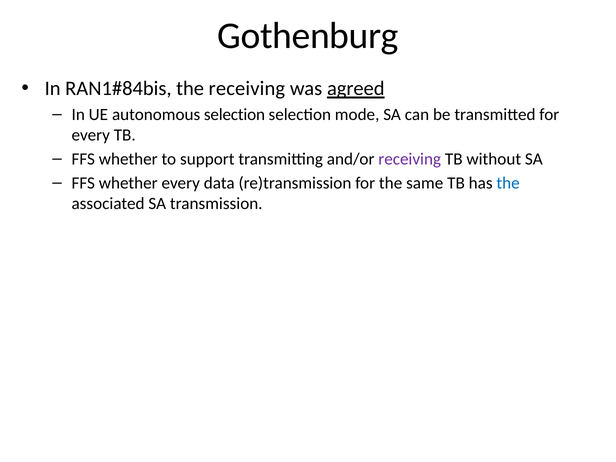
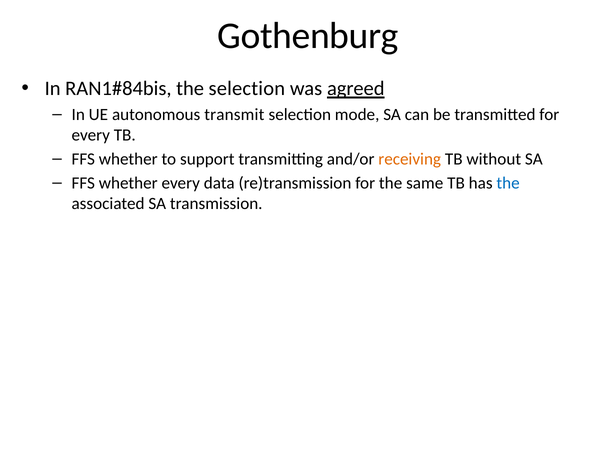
the receiving: receiving -> selection (247, 89)
autonomous selection: selection -> transmit (234, 114)
receiving colour: purple -> orange (410, 159)
